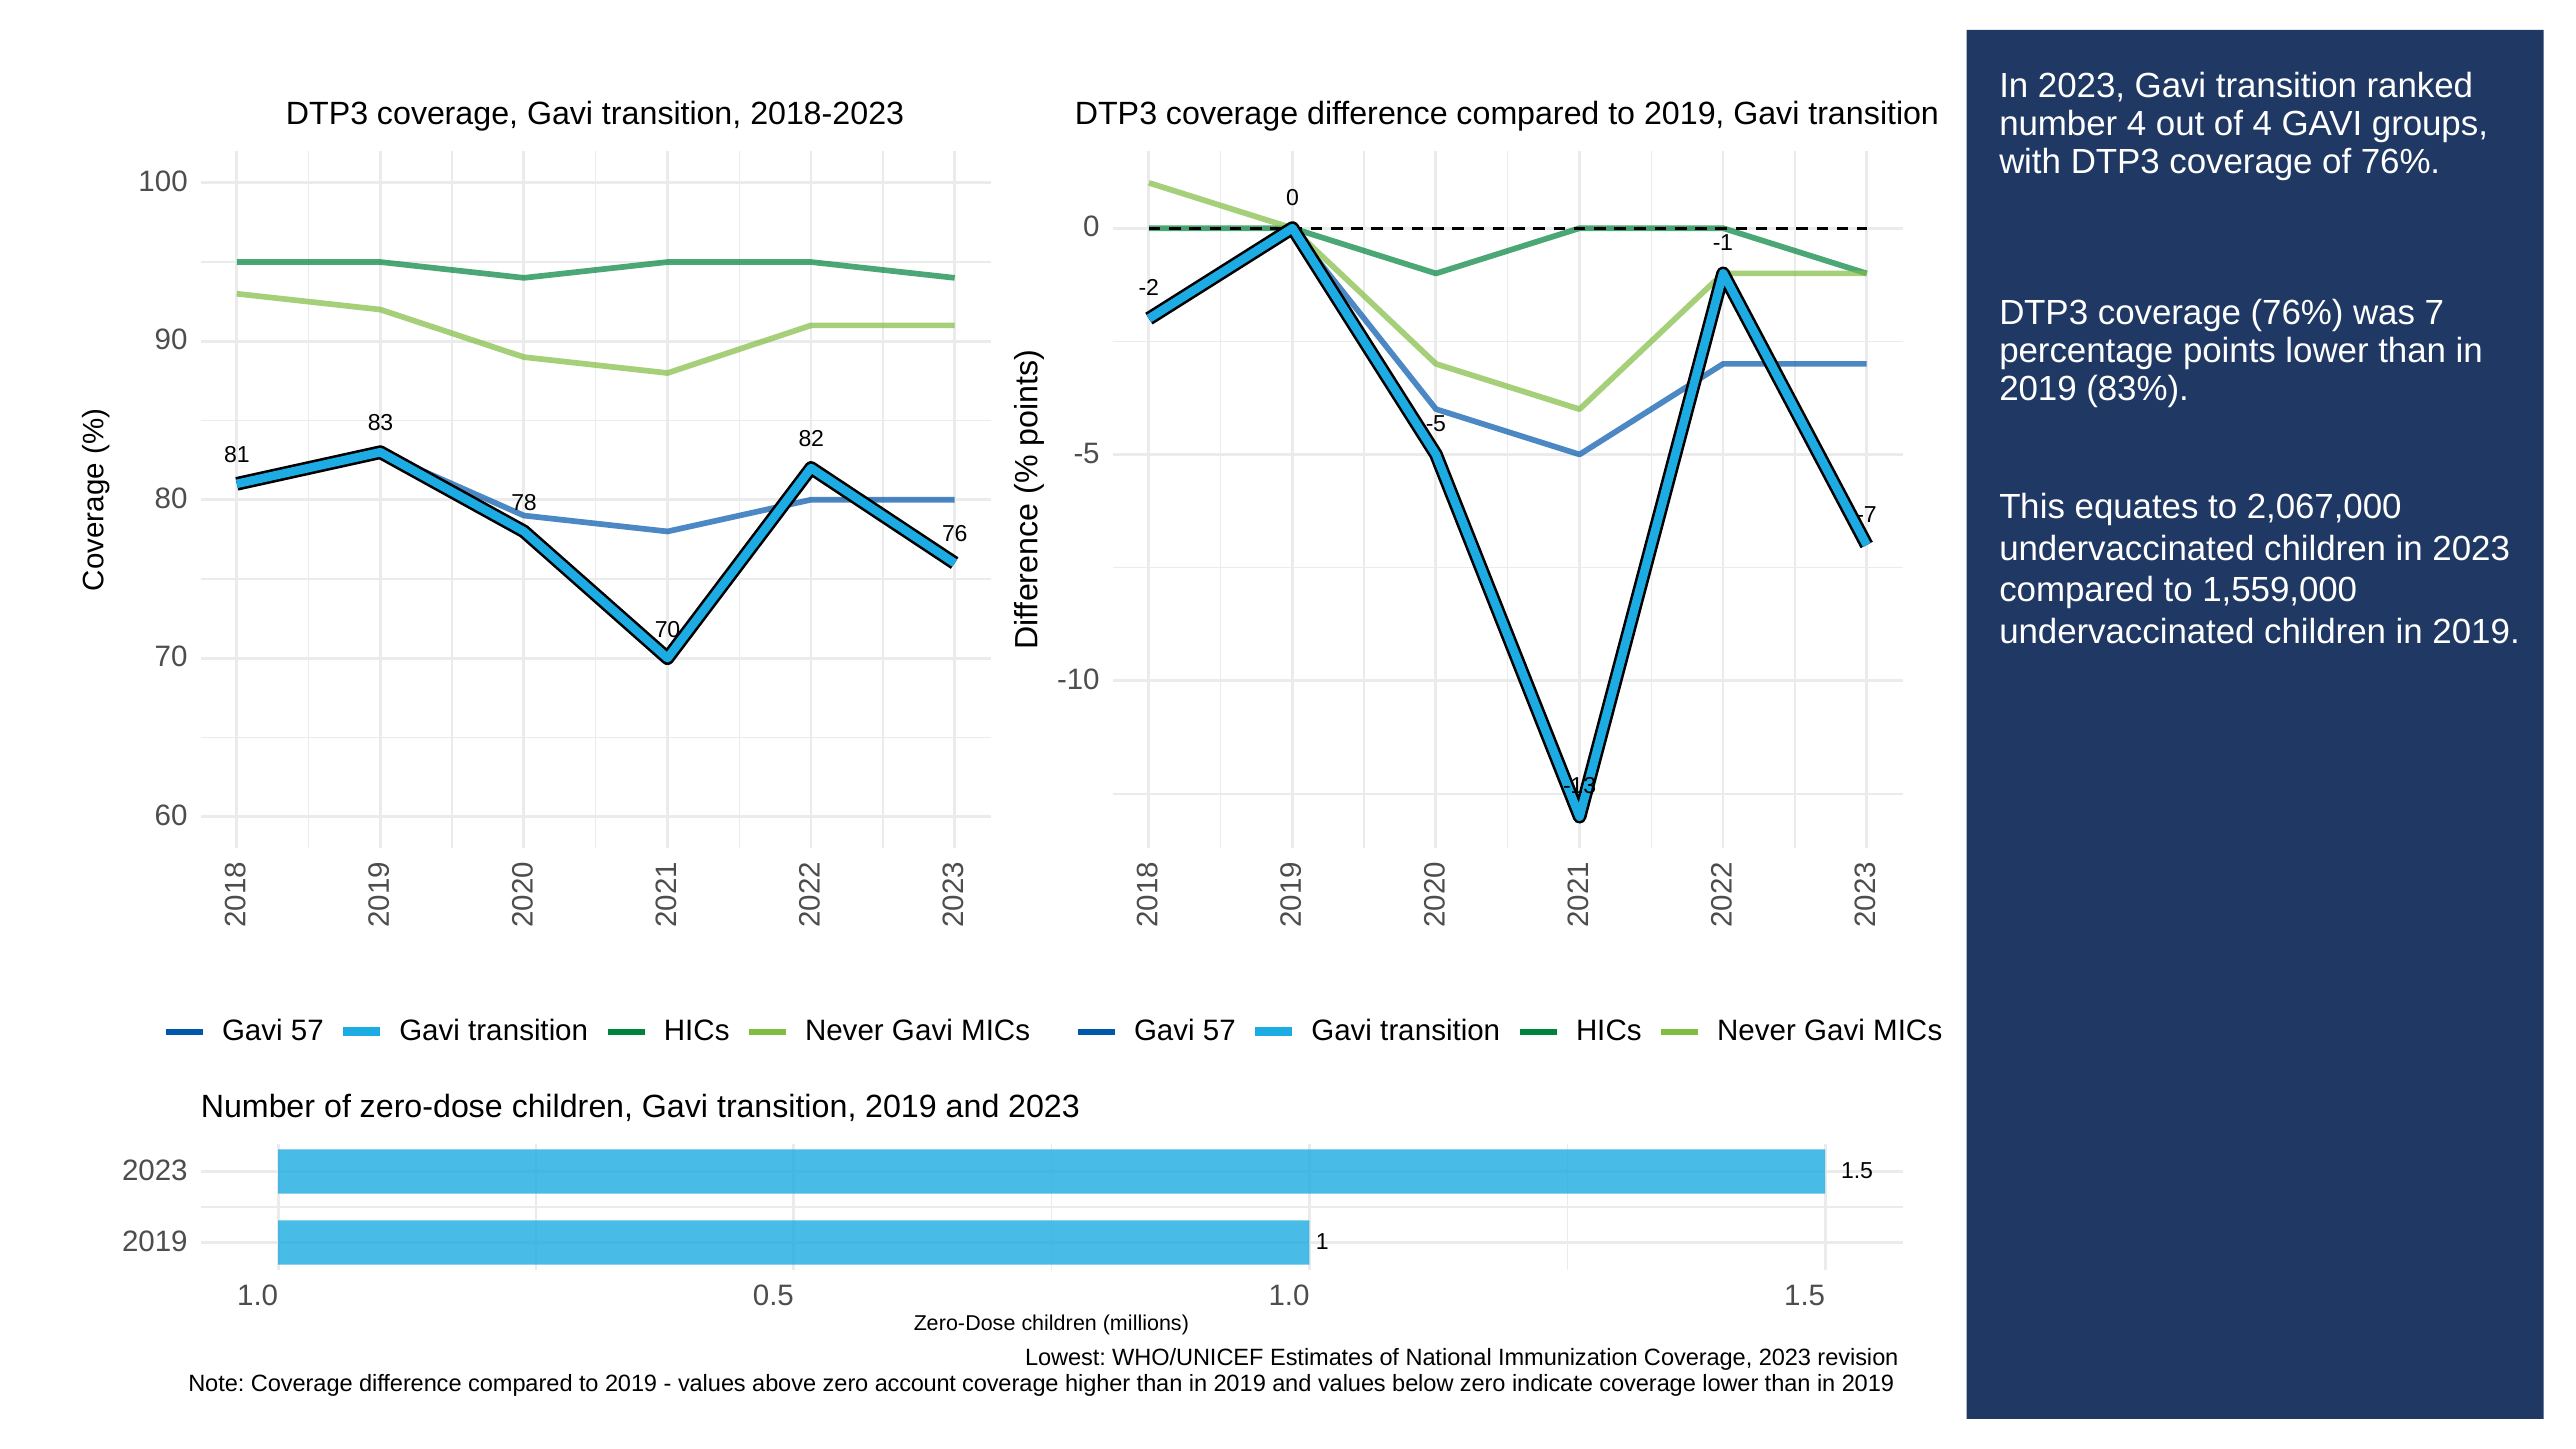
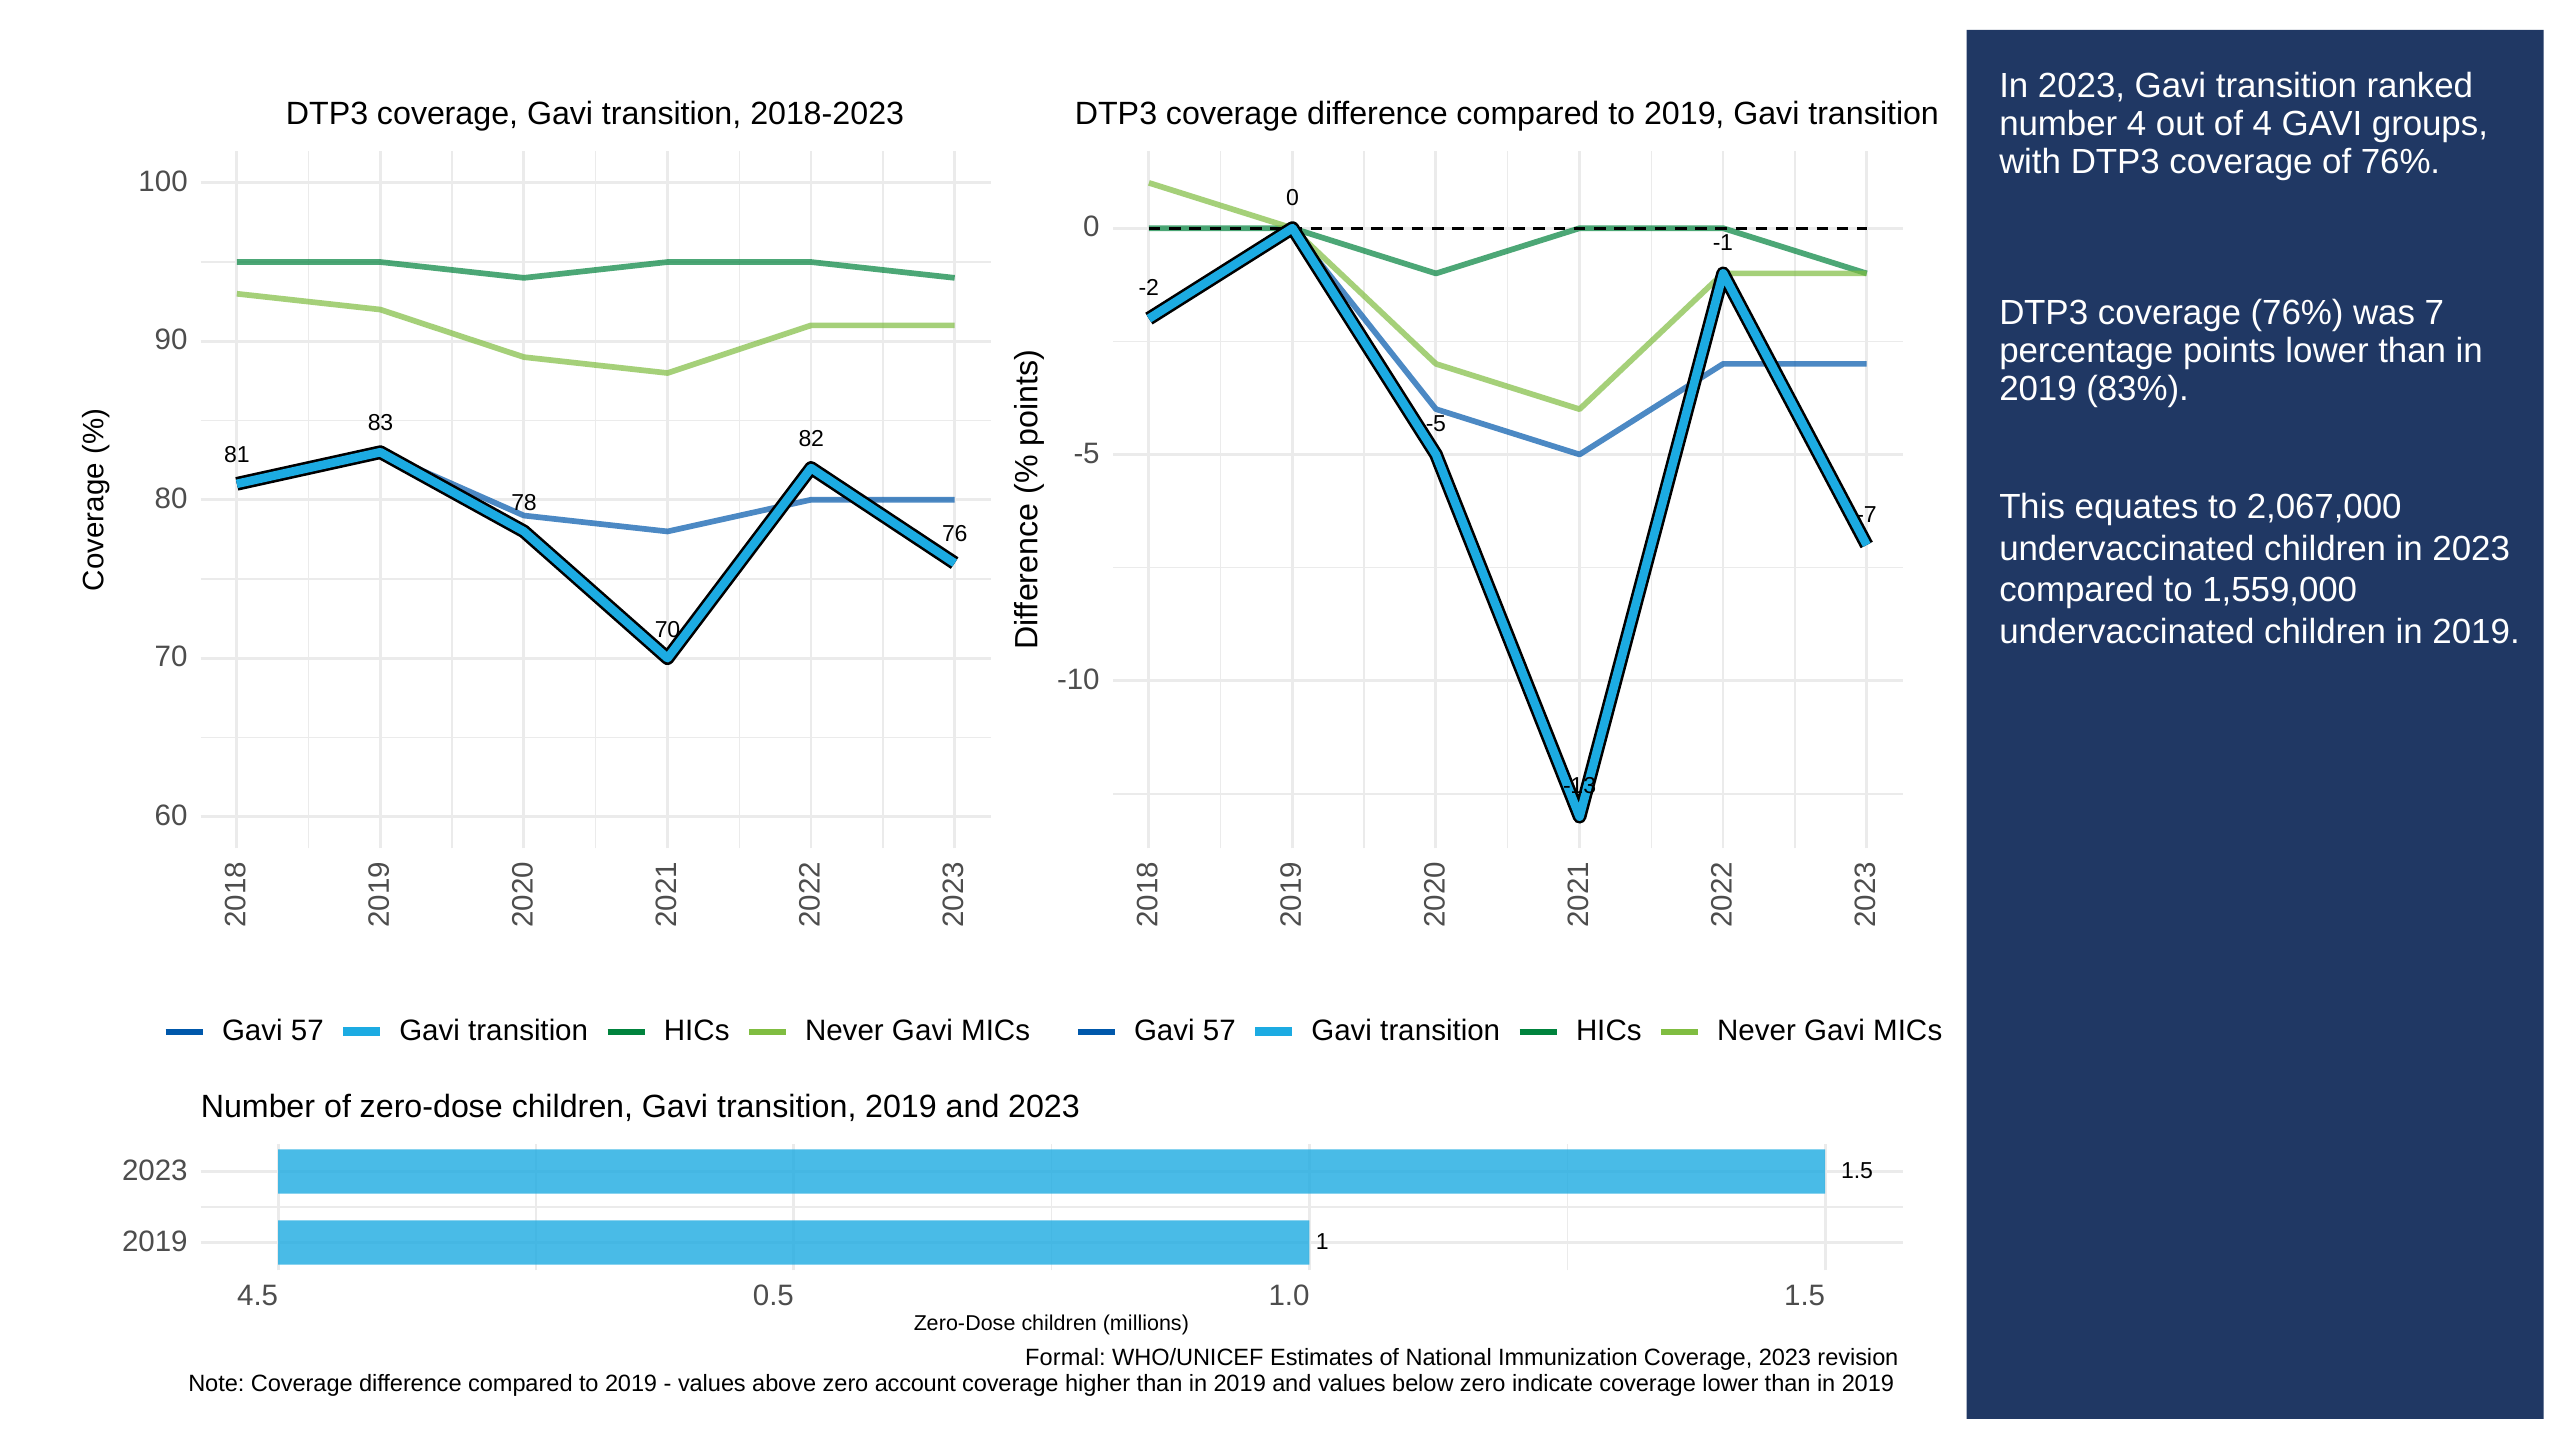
1.0: 1.0 -> 4.5 (258, 1296)
Lowest: Lowest -> Formal (1065, 1358)
